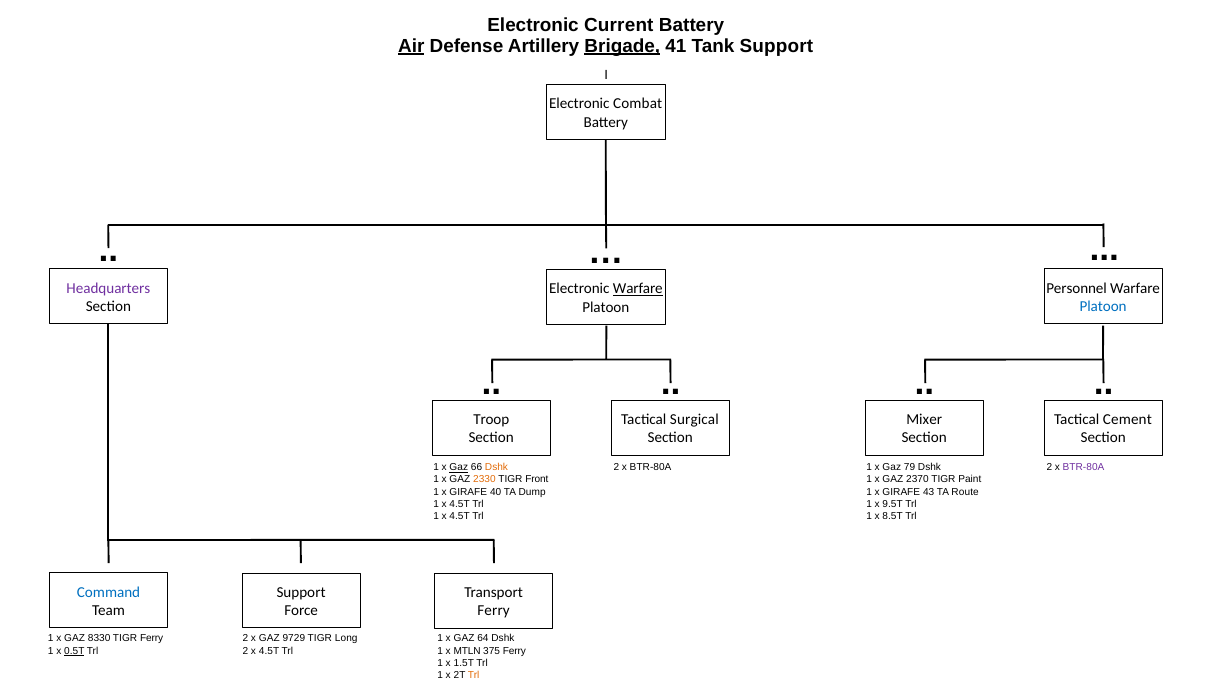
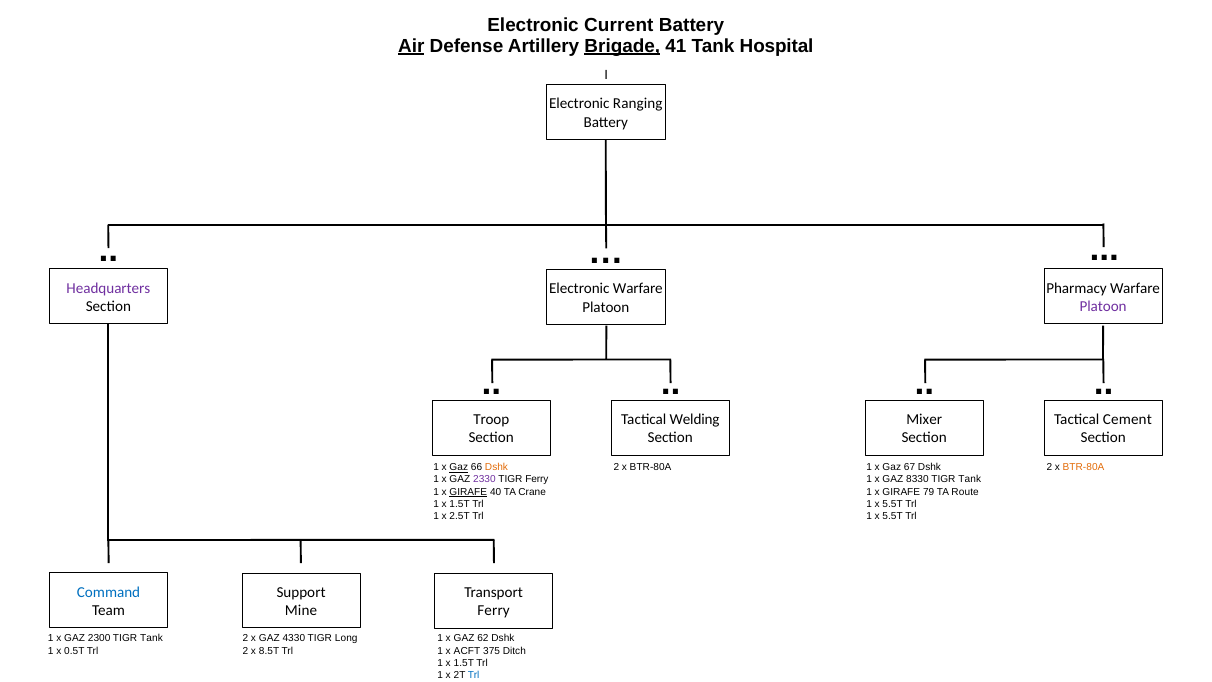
Tank Support: Support -> Hospital (777, 46)
Combat: Combat -> Ranging (638, 104)
Personnel: Personnel -> Pharmacy (1077, 288)
Warfare underline: present -> none (638, 289)
Platoon colour: blue -> purple (1103, 306)
Surgical: Surgical -> Welding (695, 420)
79: 79 -> 67 (910, 467)
BTR-80A colour: purple -> orange (1084, 467)
2330 colour: orange -> purple (484, 479)
TIGR Front: Front -> Ferry (537, 479)
2370: 2370 -> 8330 (917, 479)
Paint: Paint -> Tank (970, 479)
GIRAFE underline: none -> present (468, 492)
Dump: Dump -> Crane (532, 492)
43: 43 -> 79 (929, 492)
4.5T: 4.5T -> 1.5T (460, 504)
9.5T: 9.5T -> 5.5T (893, 504)
4.5T: 4.5T -> 2.5T (460, 516)
8.5T: 8.5T -> 5.5T (893, 516)
Force: Force -> Mine (301, 610)
8330: 8330 -> 2300 (99, 638)
Ferry: Ferry -> Tank (152, 638)
9729: 9729 -> 4330 (294, 638)
64: 64 -> 62 (483, 638)
0.5T underline: present -> none (74, 650)
2 x 4.5T: 4.5T -> 8.5T (269, 650)
MTLN: MTLN -> ACFT (467, 650)
375 Ferry: Ferry -> Ditch (514, 650)
Trl colour: orange -> blue (474, 675)
